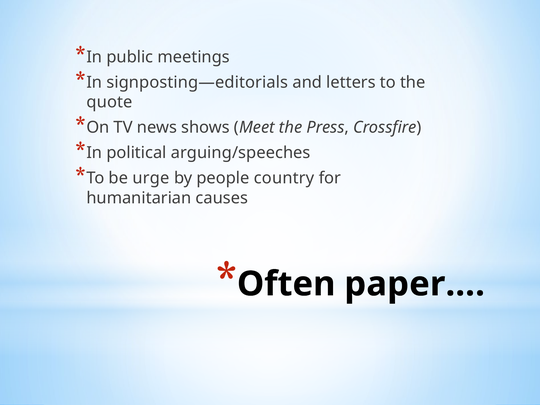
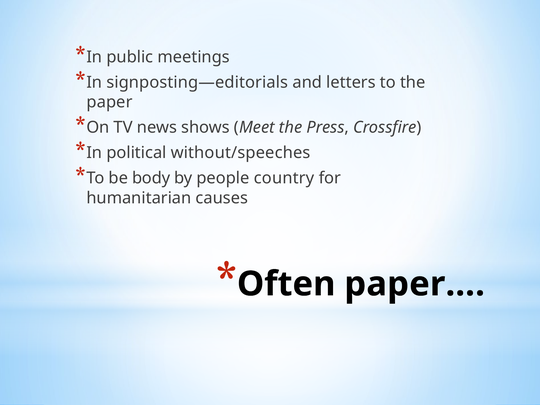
quote: quote -> paper (109, 102)
arguing/speeches: arguing/speeches -> without/speeches (241, 153)
urge: urge -> body (151, 178)
